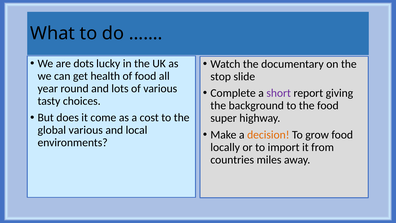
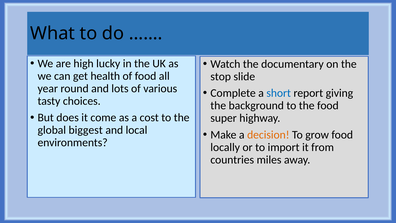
dots: dots -> high (84, 64)
short colour: purple -> blue (279, 93)
global various: various -> biggest (86, 130)
